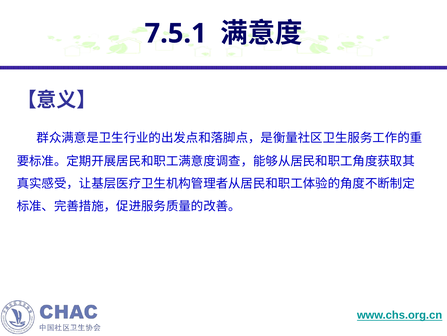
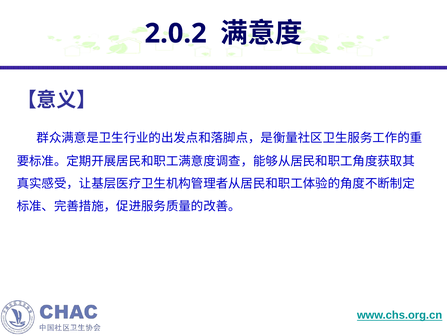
7.5.1: 7.5.1 -> 2.0.2 (176, 33)
